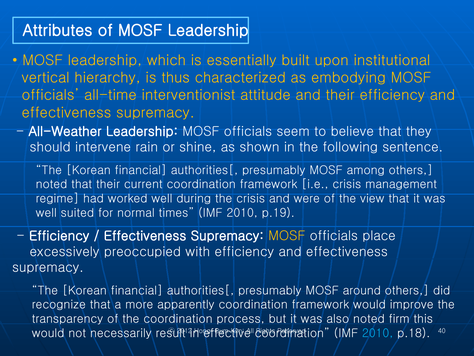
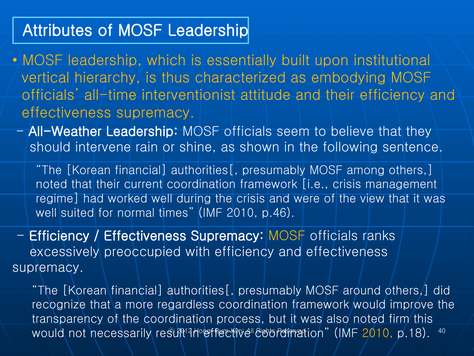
p.19: p.19 -> p.46 (278, 213)
place: place -> ranks (379, 236)
apparently: apparently -> regardless (186, 304)
2010 colour: light blue -> yellow (378, 333)
